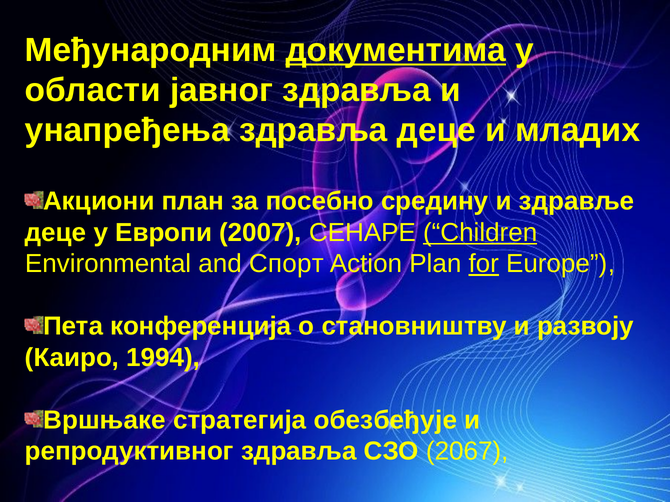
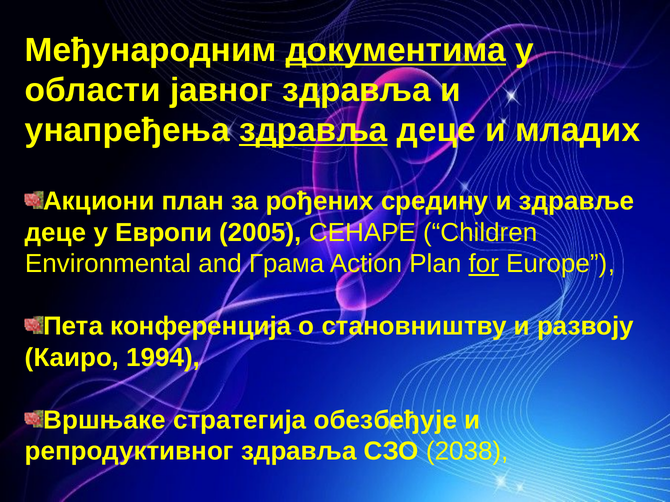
здравља underline: none -> present (313, 131)
посебно: посебно -> рођених (320, 202)
2007: 2007 -> 2005 (260, 233)
Children underline: present -> none (480, 233)
Спорт: Спорт -> Грама (287, 264)
2067: 2067 -> 2038 (467, 452)
